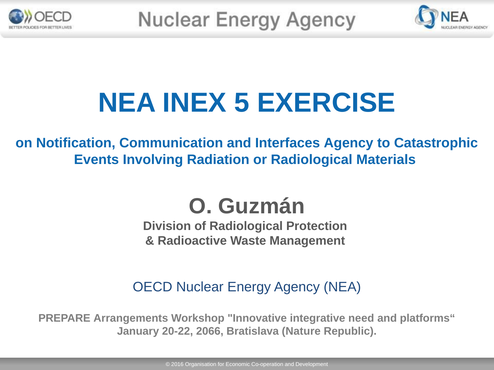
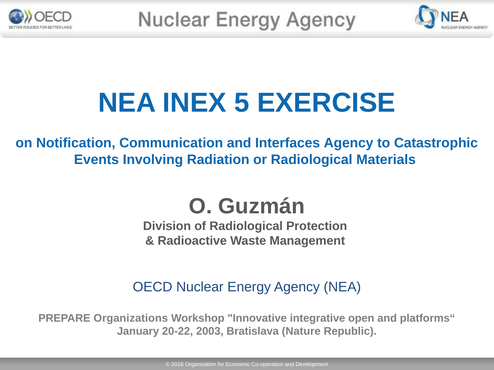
Arrangements: Arrangements -> Organizations (131, 319)
need: need -> open (361, 319)
2066: 2066 -> 2003 (210, 332)
